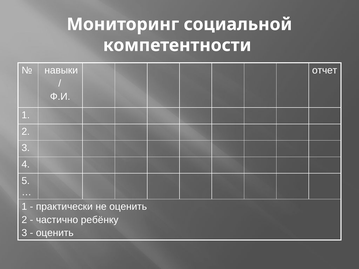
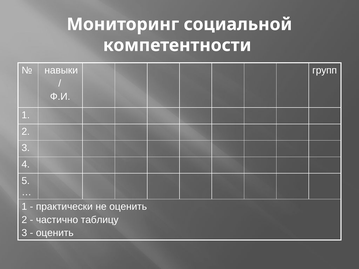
отчет: отчет -> групп (325, 70)
ребёнку: ребёнку -> таблицу (100, 220)
